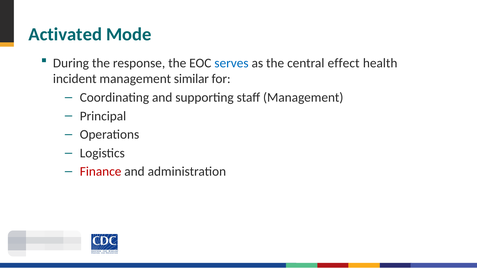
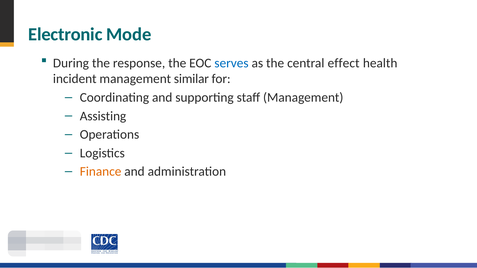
Activated: Activated -> Electronic (65, 35)
Principal: Principal -> Assisting (103, 116)
Finance colour: red -> orange (101, 172)
